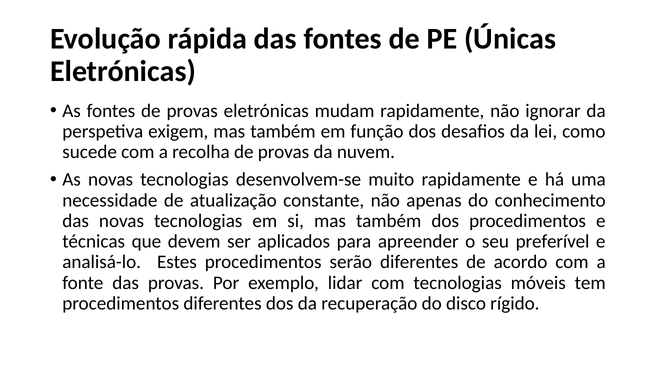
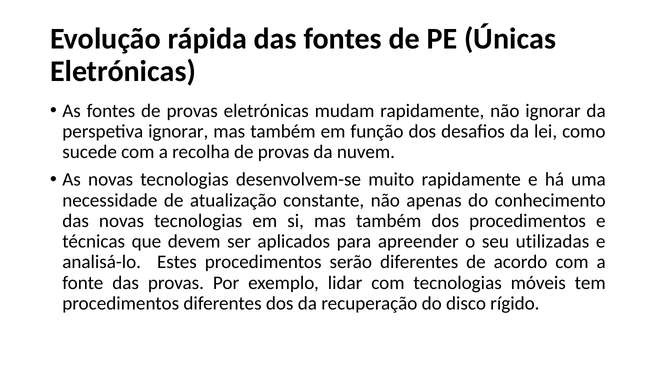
perspetiva exigem: exigem -> ignorar (178, 132)
preferível: preferível -> utilizadas (552, 241)
